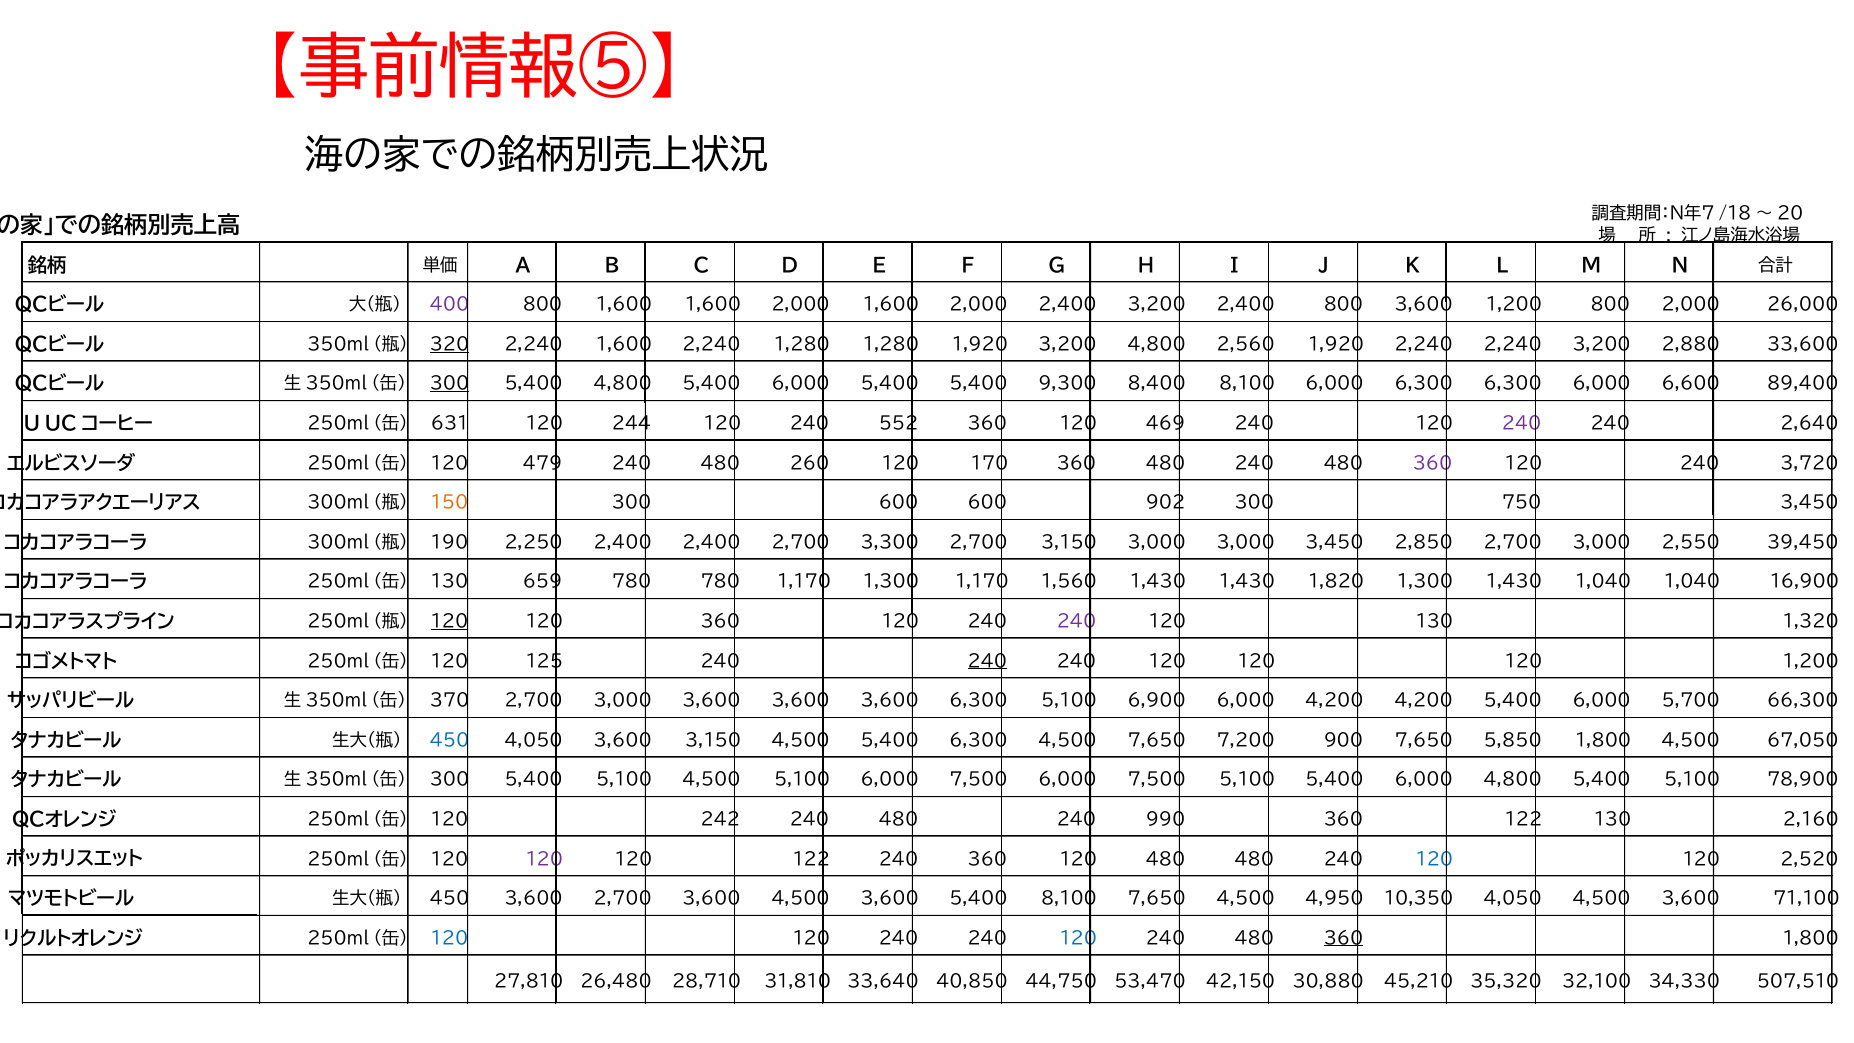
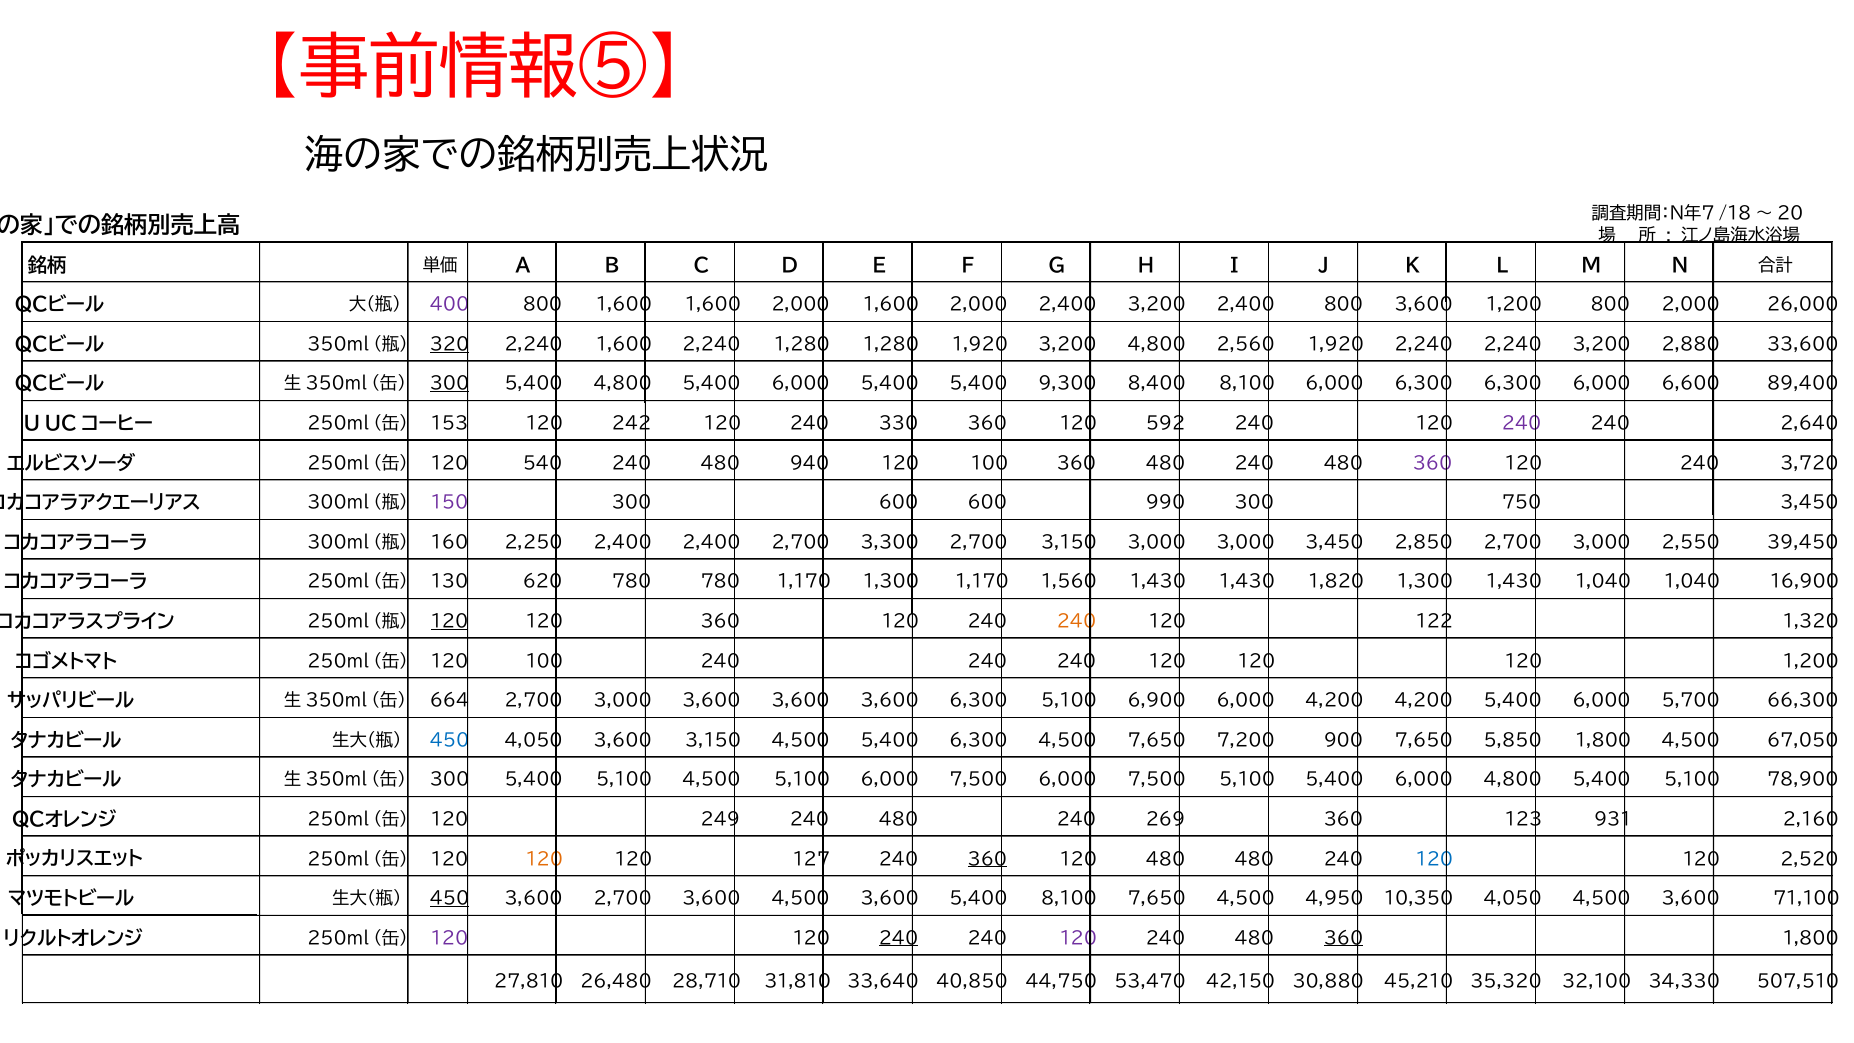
631: 631 -> 153 (450, 424)
244: 244 -> 242 (632, 424)
552: 552 -> 330 (899, 424)
469: 469 -> 592 (1166, 424)
479: 479 -> 540 (543, 463)
260: 260 -> 940 (810, 463)
170: 170 -> 100 (990, 463)
150 colour: orange -> purple (450, 503)
902: 902 -> 990 (1166, 503)
190: 190 -> 160 (450, 542)
659: 659 -> 620 (543, 582)
240 colour: purple -> orange (1077, 622)
120 130: 130 -> 122 (1435, 622)
125: 125 -> 100 (544, 661)
240 underline: present -> none (987, 661)
370: 370 -> 664 (450, 701)
242: 242 -> 249 (720, 820)
990: 990 -> 269 (1166, 820)
480 122: 122 -> 123 (1524, 820)
240 130: 130 -> 931 (1613, 820)
120 colour: purple -> orange (544, 859)
120 122: 122 -> 127 (811, 859)
360 underline: none -> present (987, 859)
450 underline: none -> present (450, 899)
120 colour: blue -> purple (450, 938)
240 underline: none -> present (899, 938)
120 colour: blue -> purple (1078, 938)
